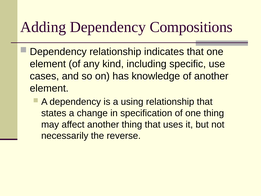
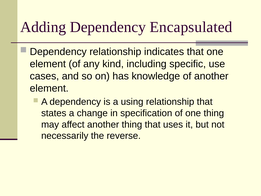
Compositions: Compositions -> Encapsulated (191, 27)
